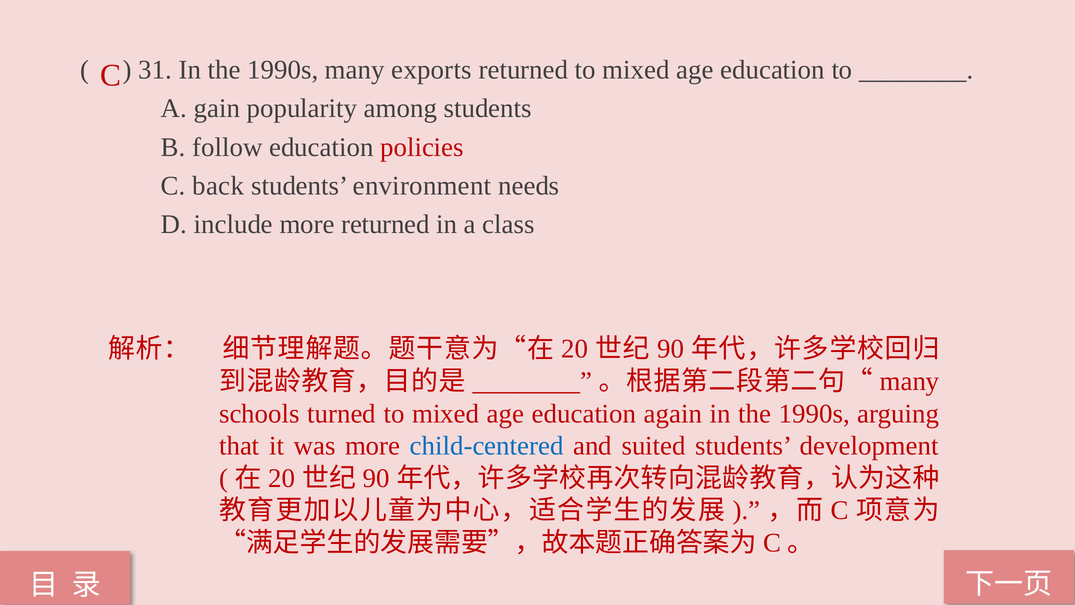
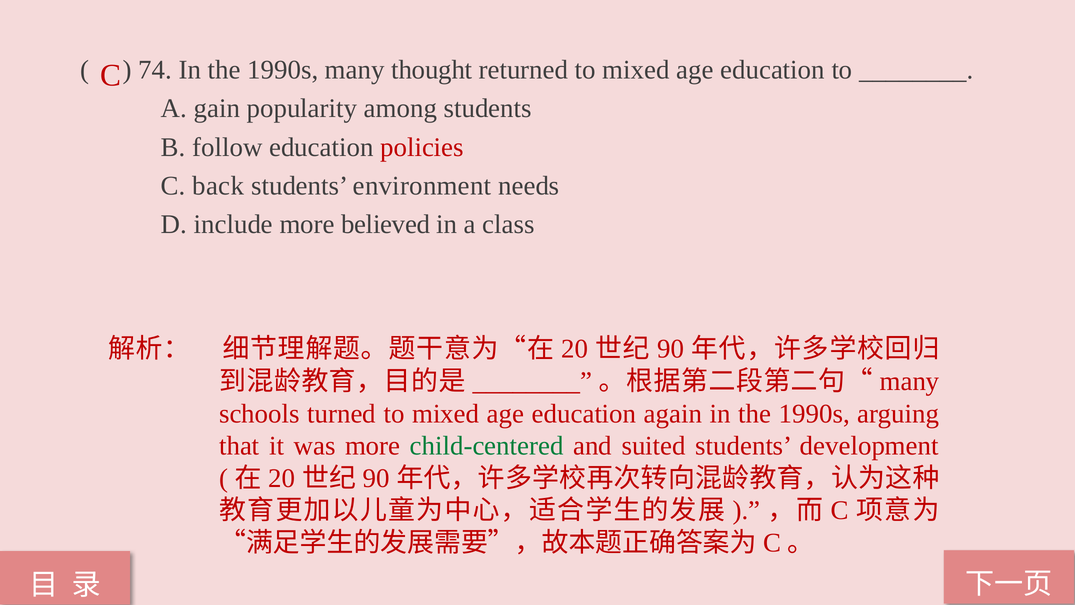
31: 31 -> 74 (155, 70)
exports: exports -> thought (432, 70)
more returned: returned -> believed (386, 224)
child-centered colour: blue -> green (487, 446)
